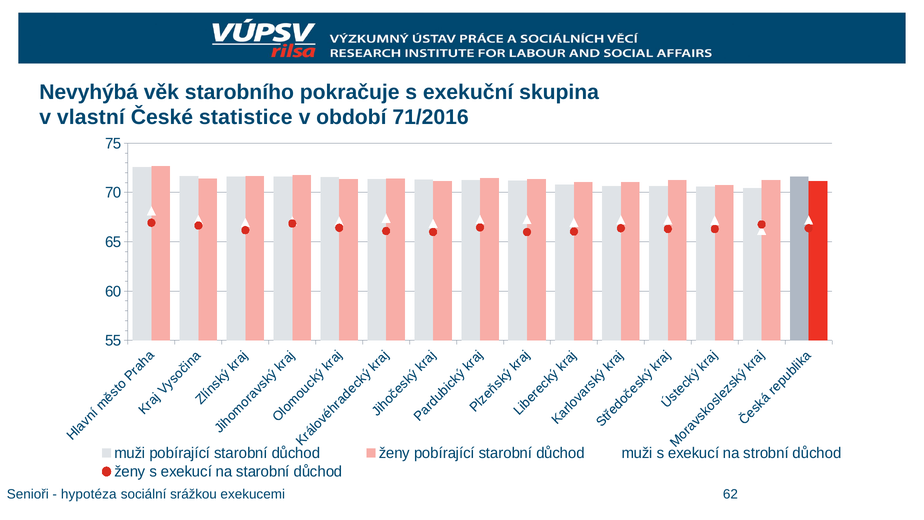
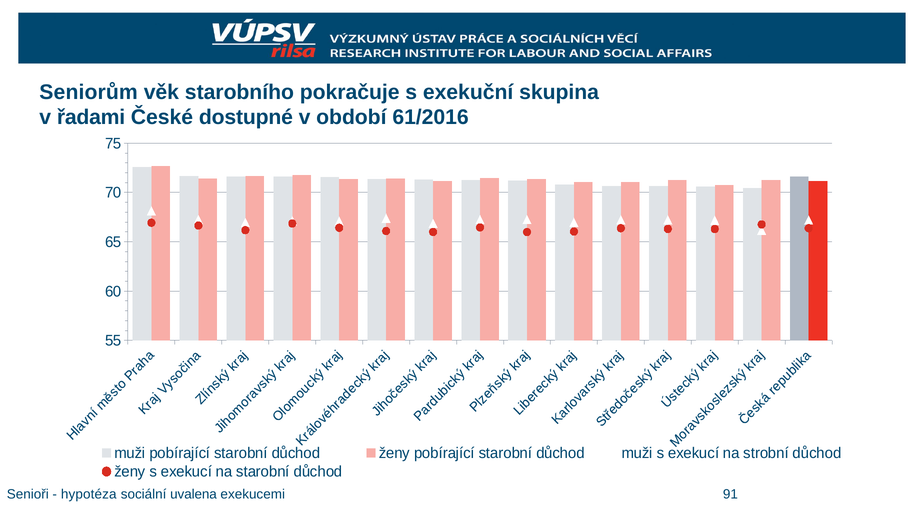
Nevyhýbá: Nevyhýbá -> Seniorům (89, 92)
vlastní: vlastní -> řadami (91, 117)
statistice: statistice -> dostupné (246, 117)
71/2016: 71/2016 -> 61/2016 (431, 117)
srážkou: srážkou -> uvalena (194, 494)
62: 62 -> 91 (730, 494)
